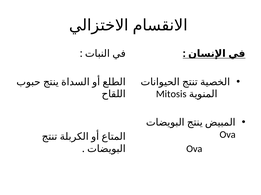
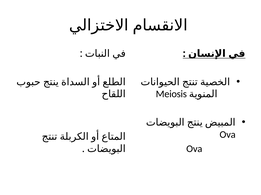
Mitosis: Mitosis -> Meiosis (171, 94)
